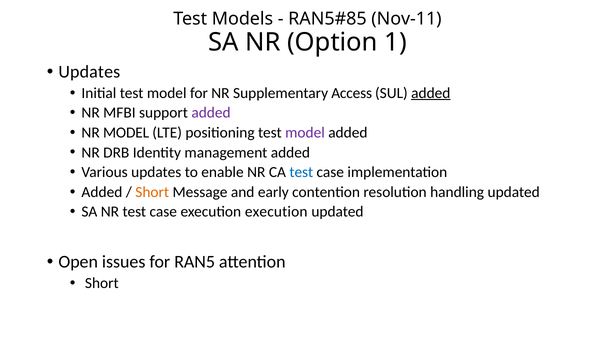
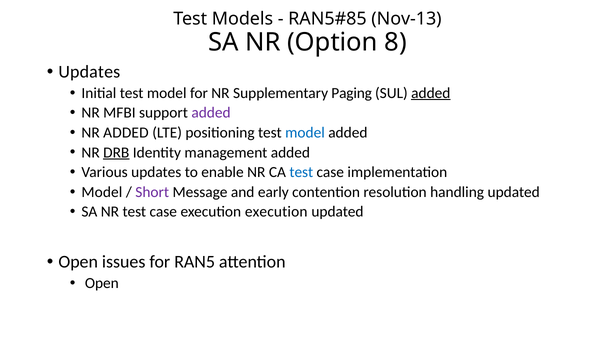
Nov-11: Nov-11 -> Nov-13 (406, 19)
1: 1 -> 8 (396, 42)
Access: Access -> Paging (352, 93)
NR MODEL: MODEL -> ADDED (126, 133)
model colour: purple -> blue (305, 133)
DRB underline: none -> present (116, 152)
Added: Added -> Model (102, 192)
Short colour: orange -> purple (152, 192)
Short: Short -> Open (102, 283)
